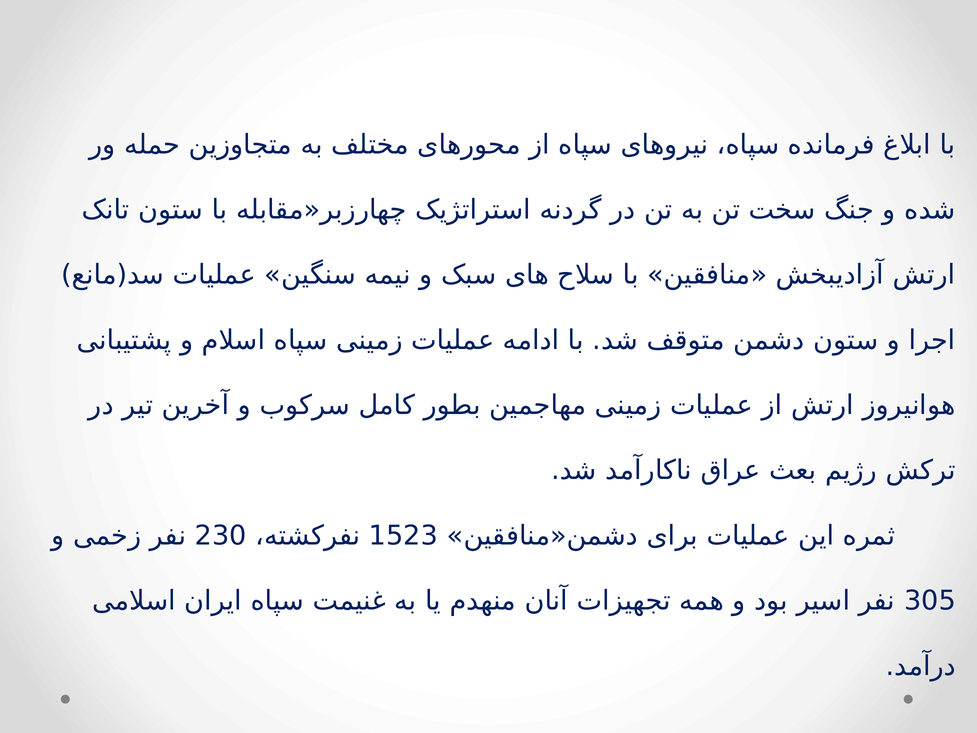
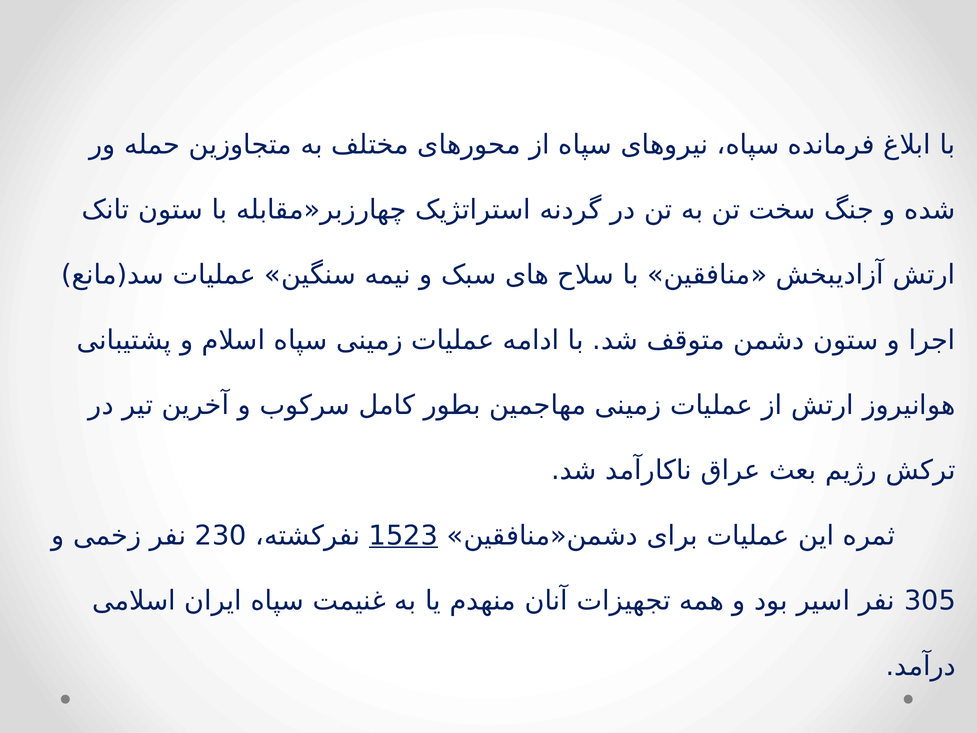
1523 underline: none -> present (403, 536)
